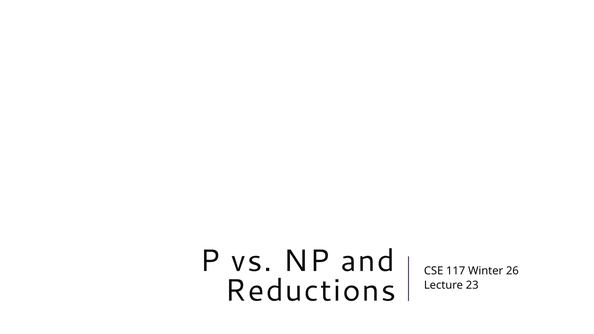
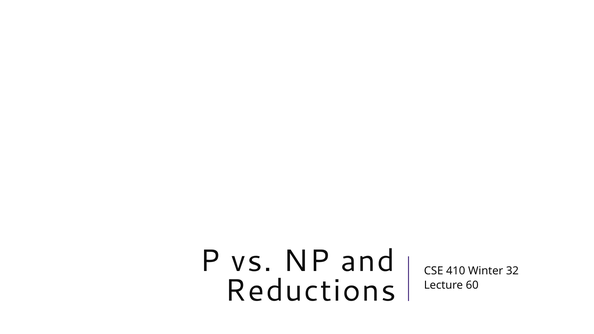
117: 117 -> 410 (456, 271)
26: 26 -> 32 (512, 271)
23: 23 -> 60 (472, 285)
